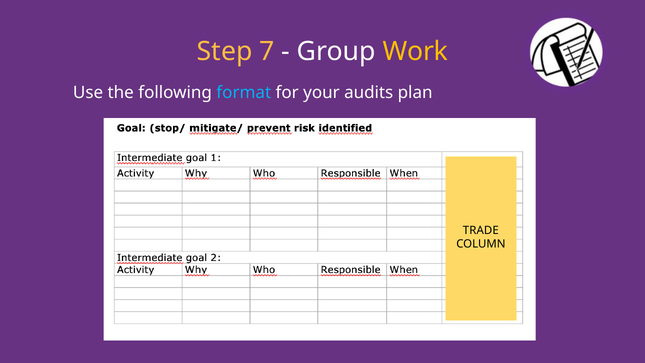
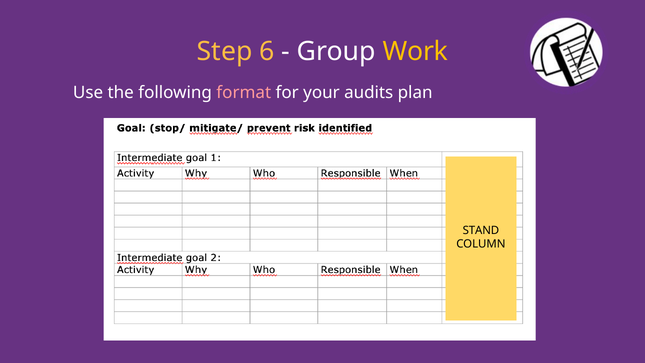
7: 7 -> 6 (267, 51)
format colour: light blue -> pink (244, 93)
TRADE: TRADE -> STAND (481, 231)
